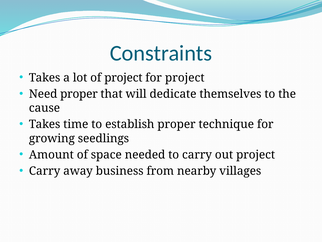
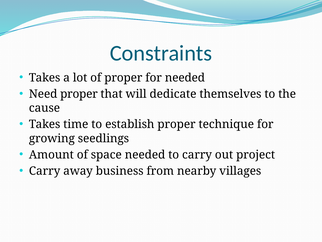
of project: project -> proper (123, 78)
for project: project -> needed (185, 78)
